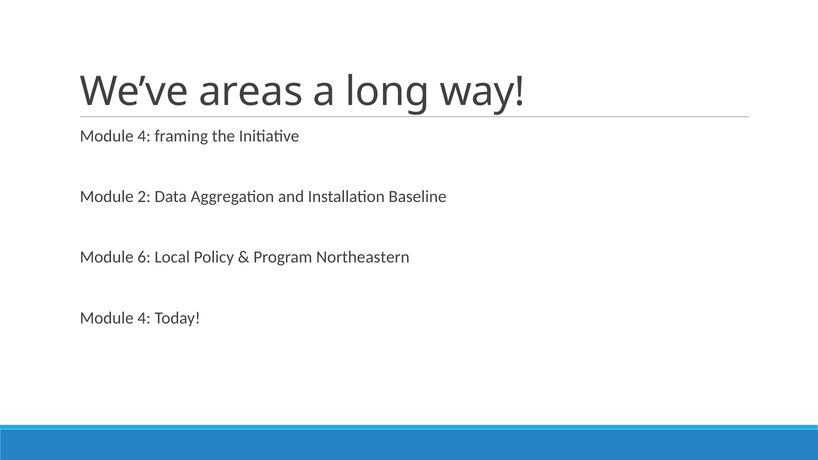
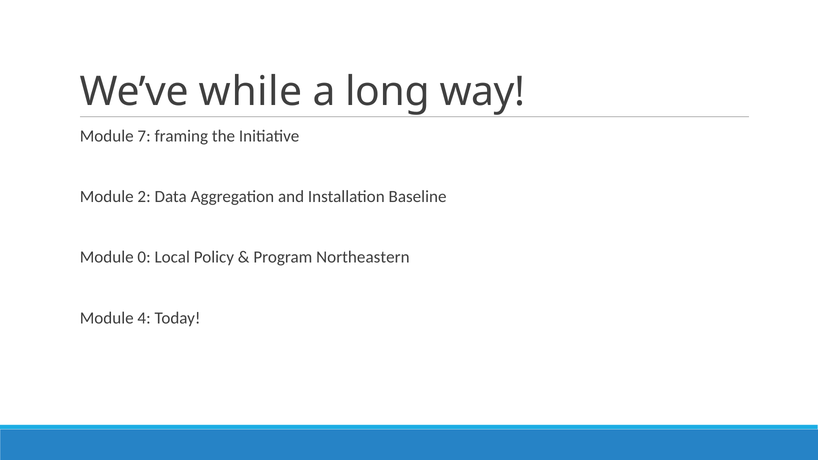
areas: areas -> while (251, 92)
4: 4 -> 7 (144, 136)
6: 6 -> 0 (144, 257)
